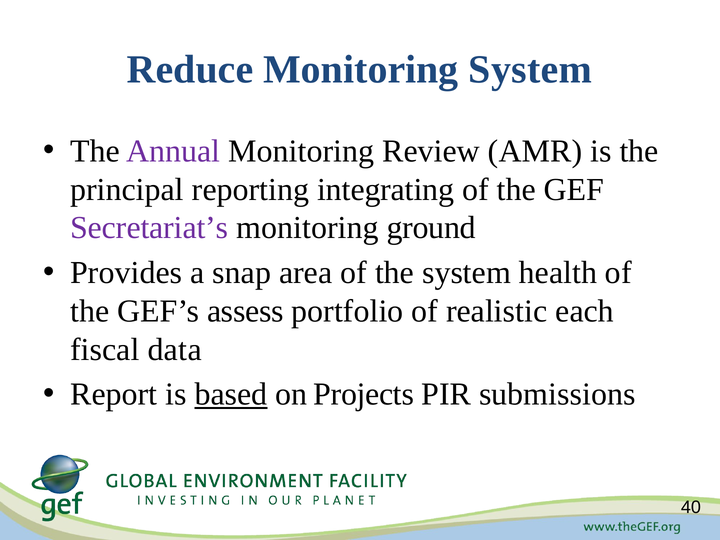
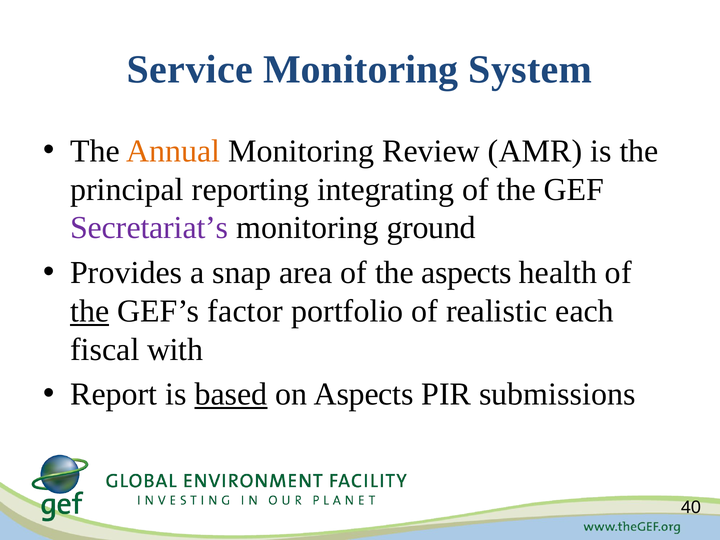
Reduce: Reduce -> Service (190, 69)
Annual colour: purple -> orange (173, 151)
the system: system -> aspects (467, 273)
the underline: none -> present (90, 311)
assess: assess -> factor (245, 311)
data: data -> with (175, 349)
on Projects: Projects -> Aspects (364, 394)
